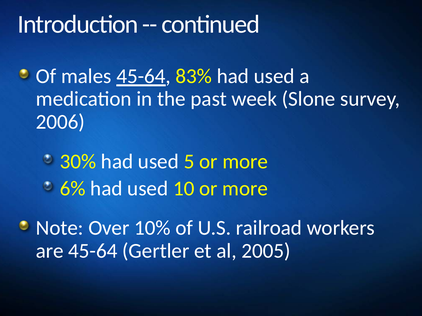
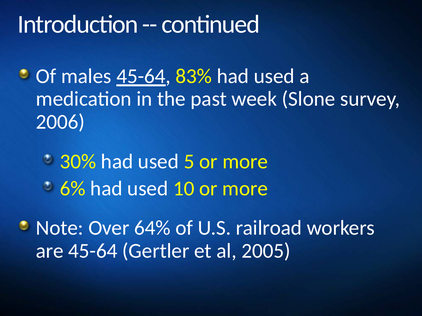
10%: 10% -> 64% (152, 228)
